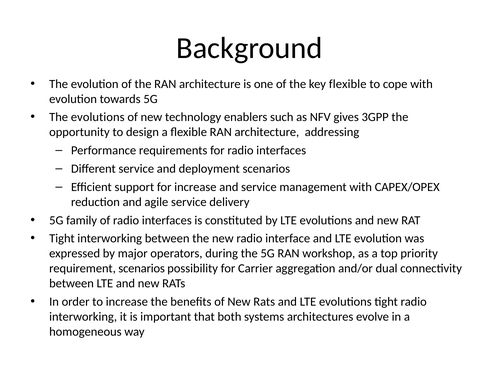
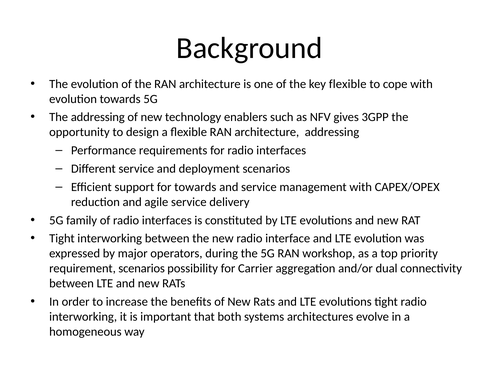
The evolutions: evolutions -> addressing (98, 117)
for increase: increase -> towards (195, 187)
